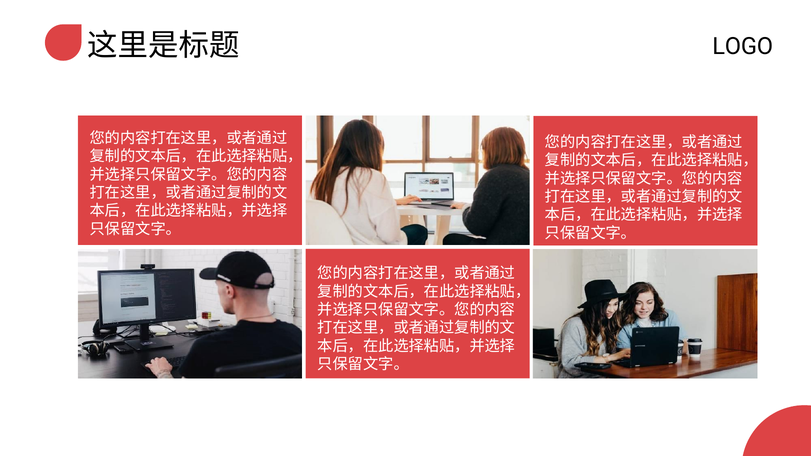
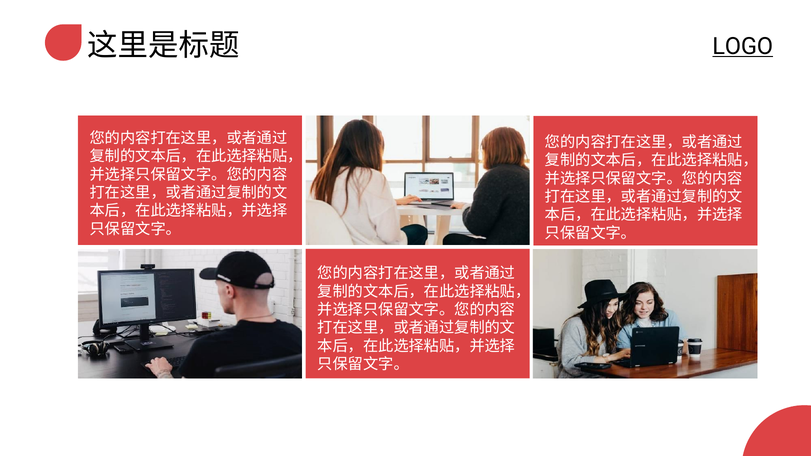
LOGO underline: none -> present (743, 46)
